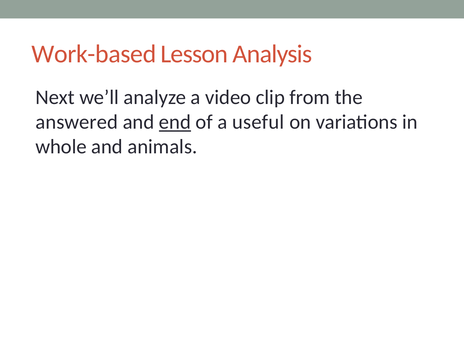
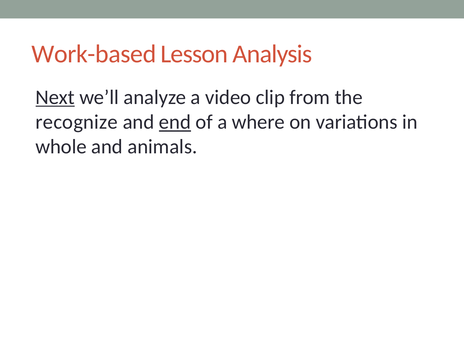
Next underline: none -> present (55, 97)
answered: answered -> recognize (77, 122)
useful: useful -> where (258, 122)
